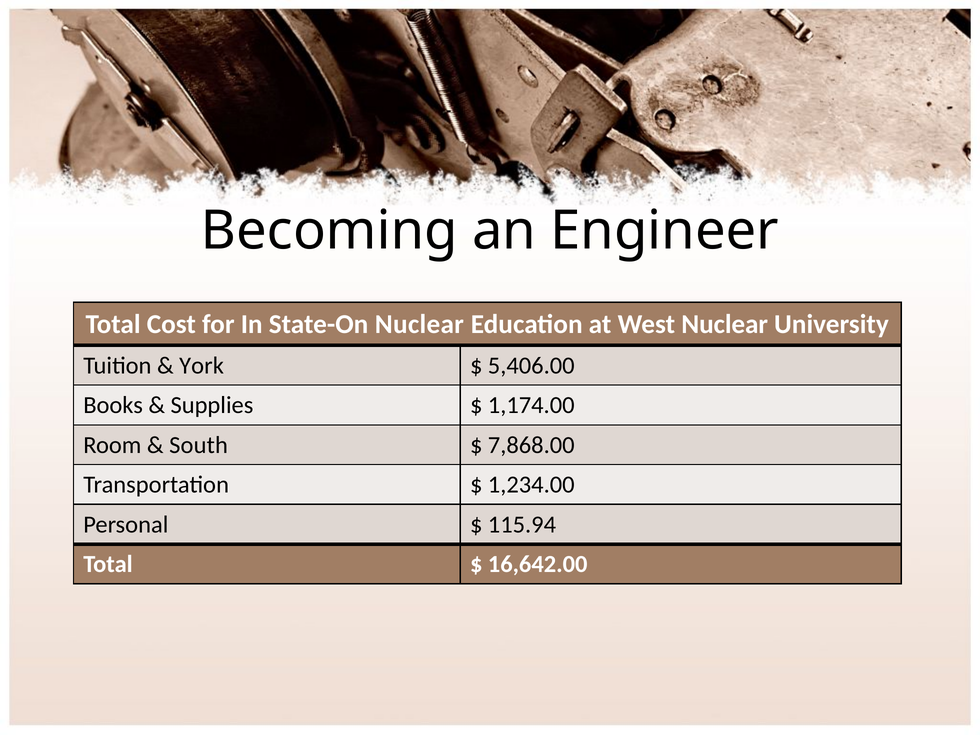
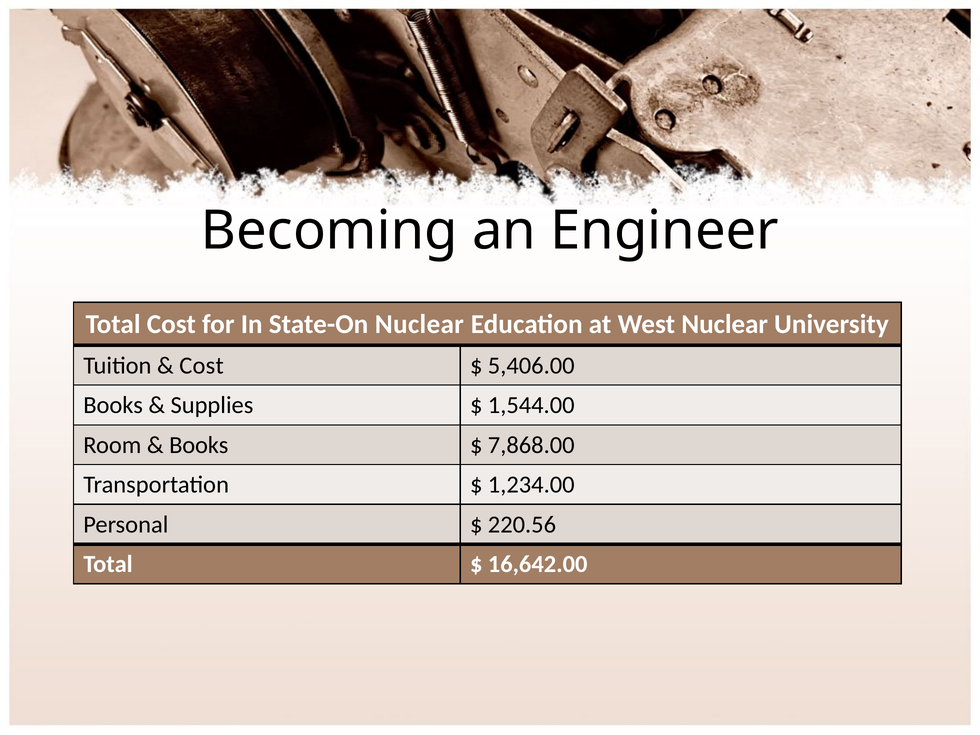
York: York -> Cost (202, 366)
1,174.00: 1,174.00 -> 1,544.00 (531, 405)
South: South -> Books (199, 445)
115.94: 115.94 -> 220.56 (522, 524)
